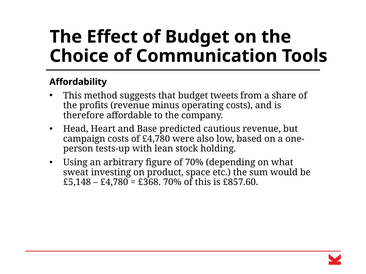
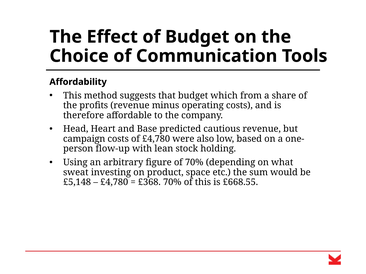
tweets: tweets -> which (224, 96)
tests-up: tests-up -> flow-up (113, 149)
£857.60: £857.60 -> £668.55 (240, 182)
